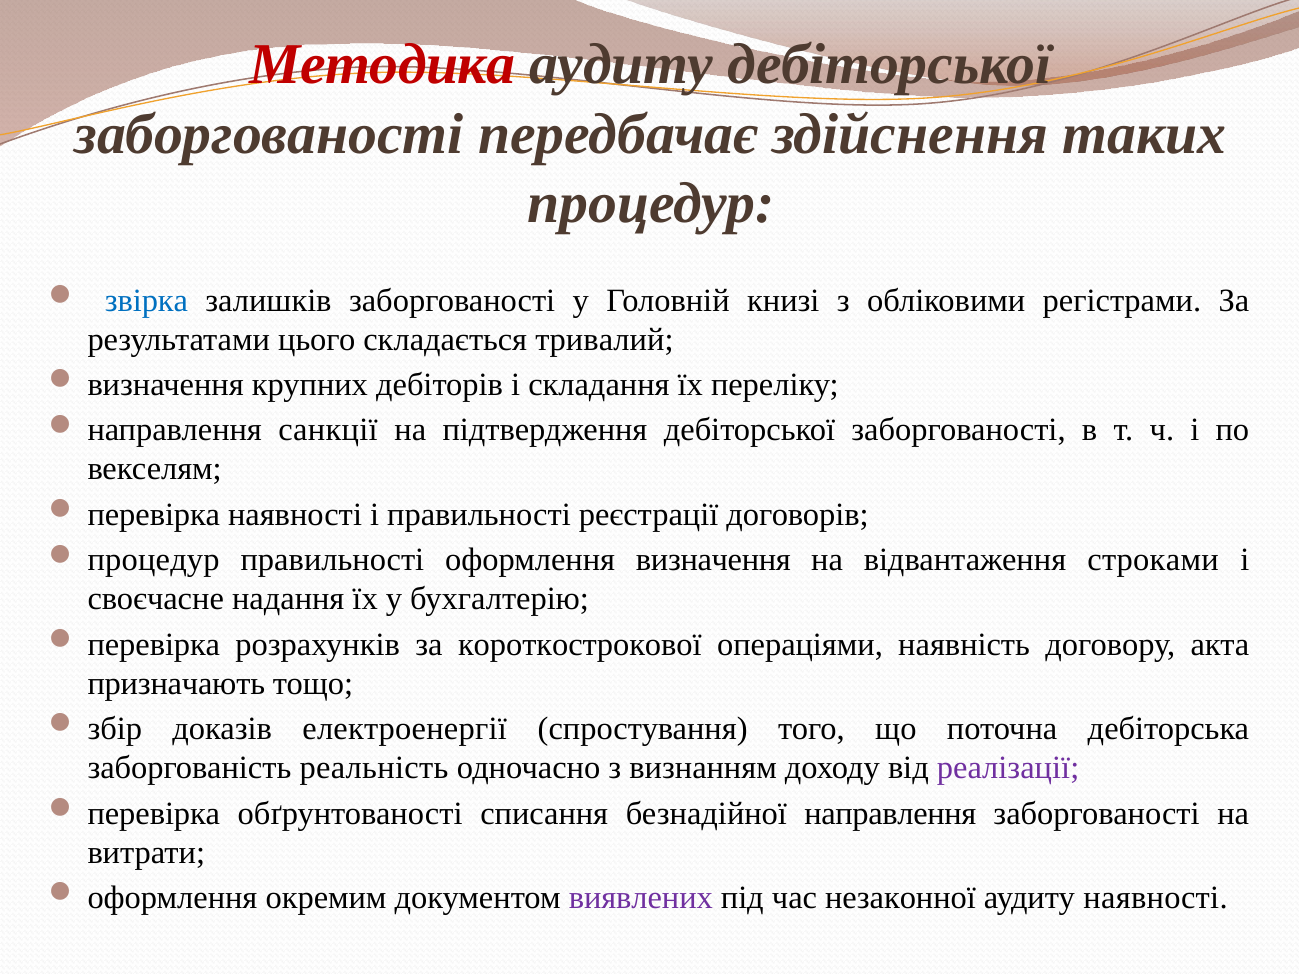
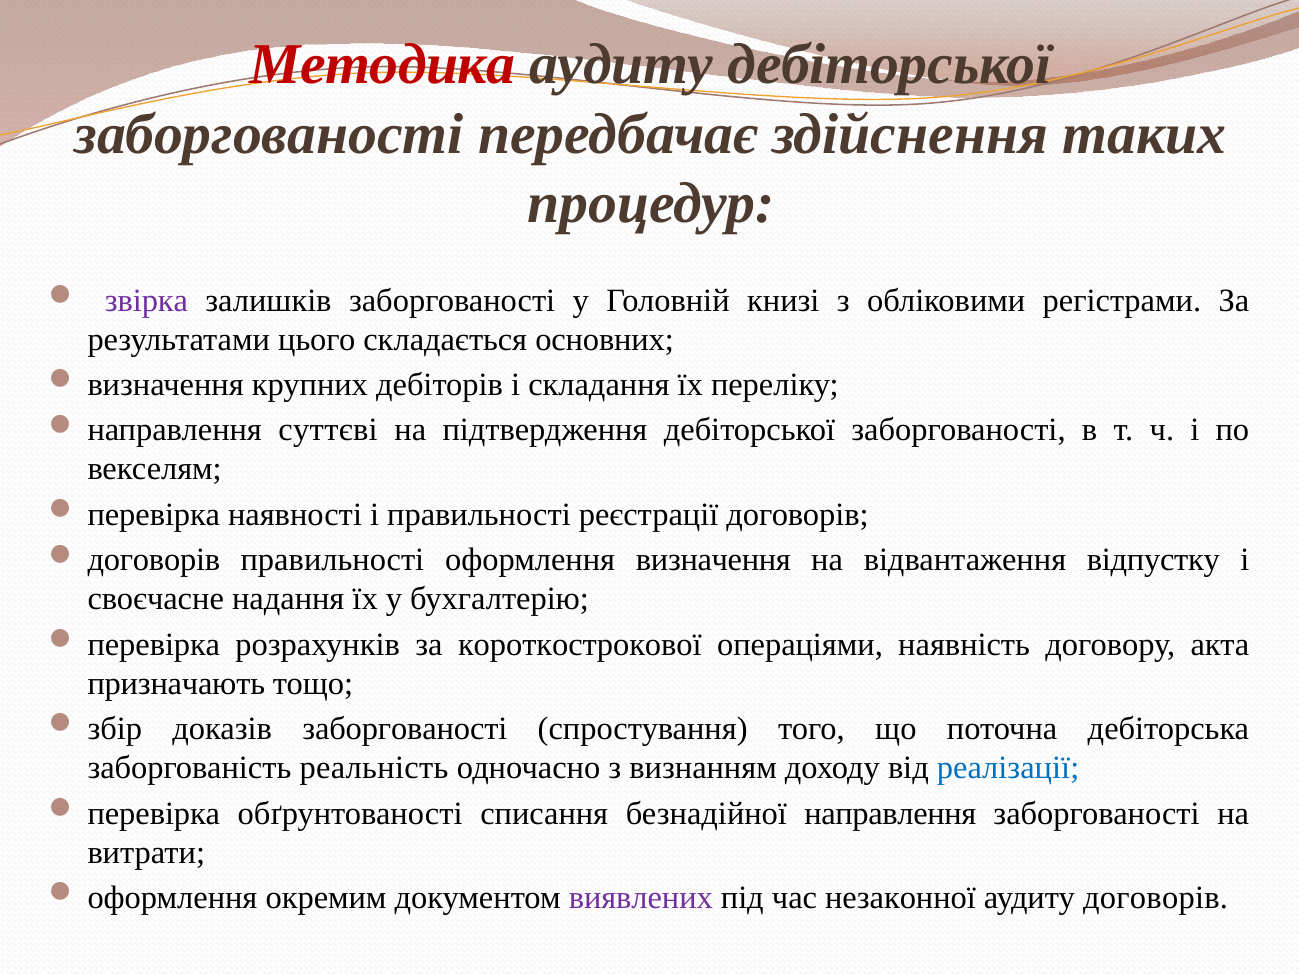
звірка colour: blue -> purple (146, 300)
тривалий: тривалий -> основних (605, 339)
санкції: санкції -> суттєві (328, 430)
процедур: процедур -> договорів (154, 560)
строками: строками -> відпустку (1153, 560)
доказів електроенергії: електроенергії -> заборгованості (405, 729)
реалізації colour: purple -> blue (1008, 768)
аудиту наявності: наявності -> договорів (1156, 898)
